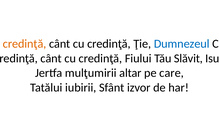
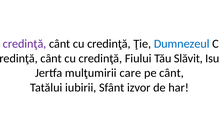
credinţă colour: orange -> purple (25, 44)
altar: altar -> care (130, 73)
pe care: care -> cânt (172, 73)
